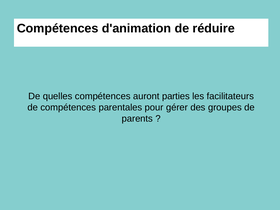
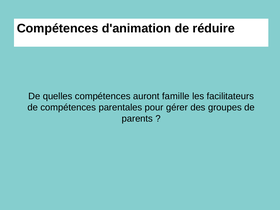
parties: parties -> famille (176, 96)
